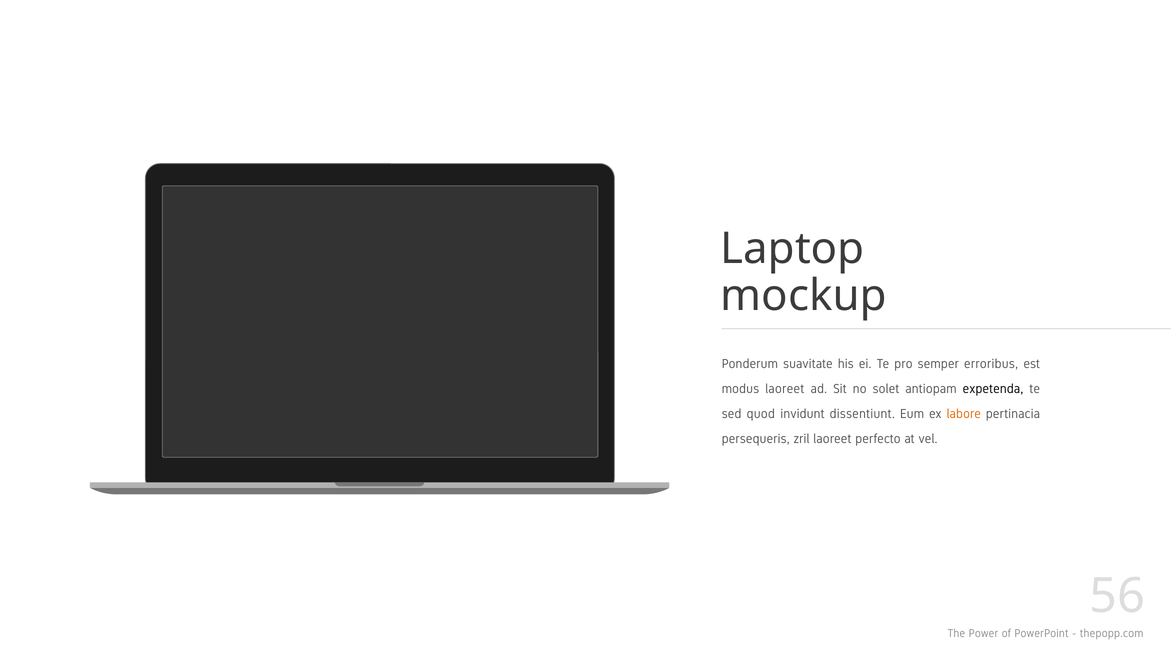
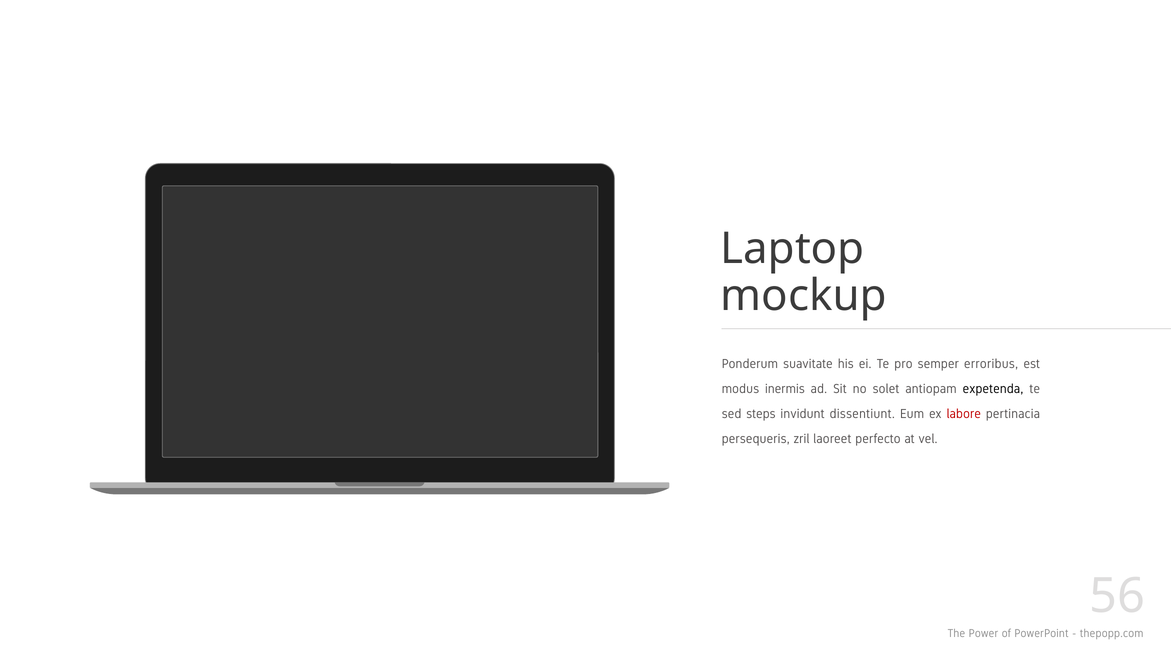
modus laoreet: laoreet -> inermis (785, 389)
quod: quod -> steps (761, 414)
labore colour: orange -> red (964, 414)
